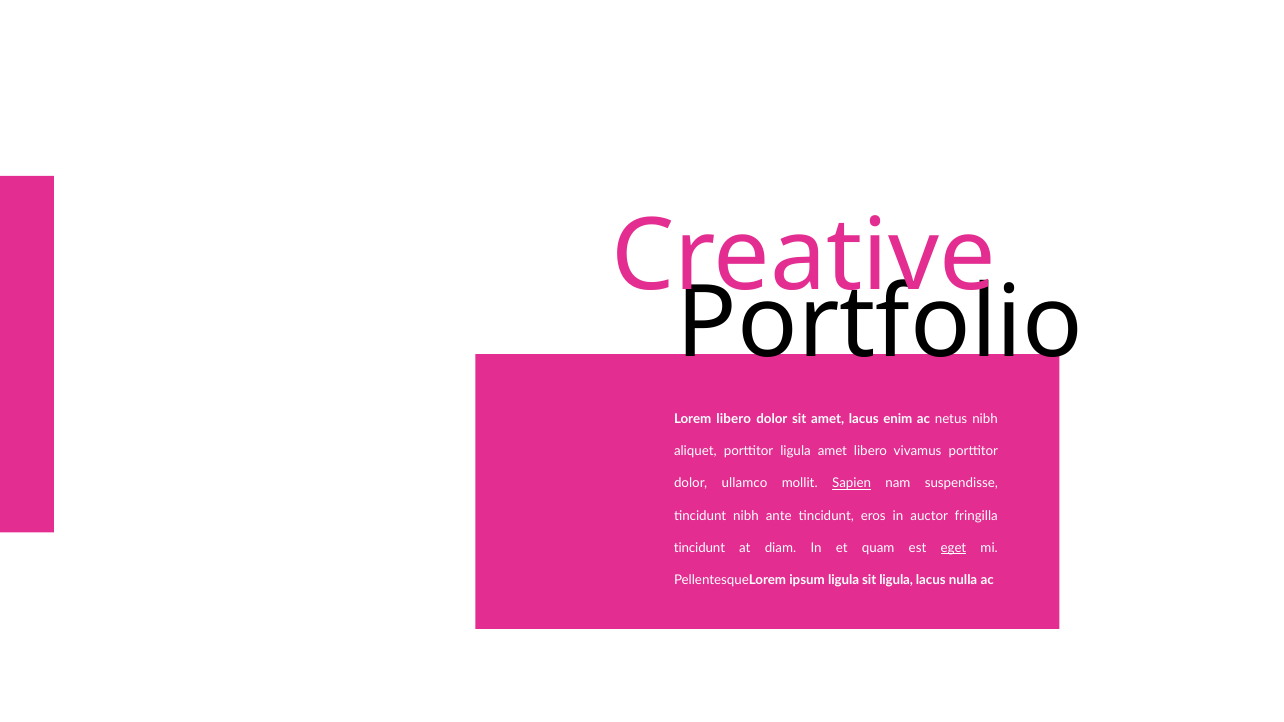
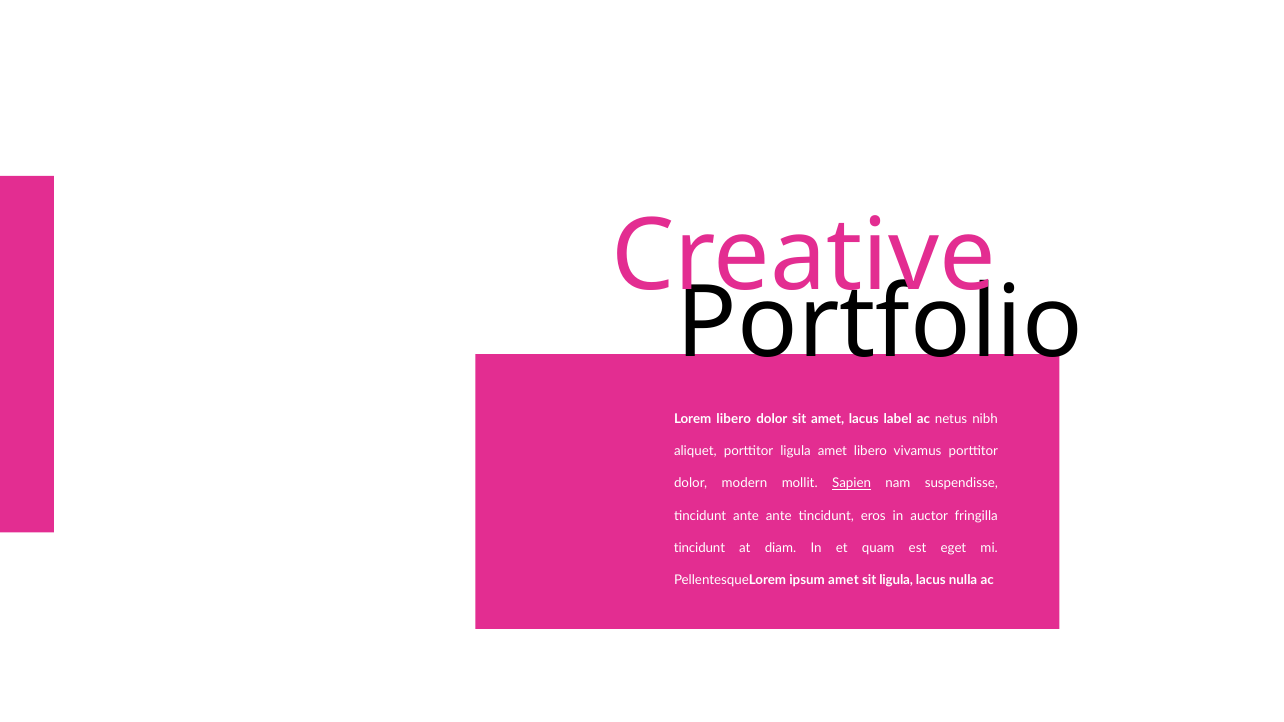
enim: enim -> label (898, 419)
ullamco: ullamco -> modern (744, 484)
tincidunt nibh: nibh -> ante (746, 516)
eget underline: present -> none (953, 548)
ipsum ligula: ligula -> amet (844, 580)
